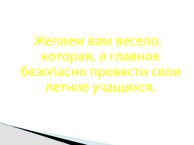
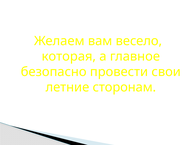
учащихся: учащихся -> сторонам (124, 88)
